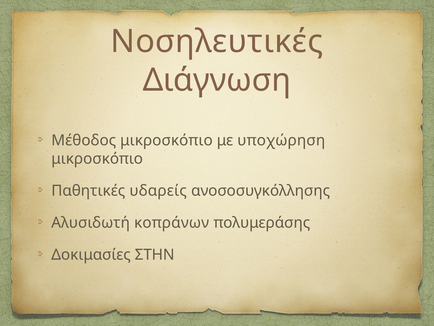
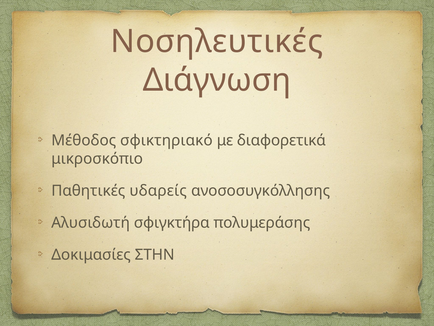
Μέθοδος μικροσκόπιο: μικροσκόπιο -> σφικτηριακό (166, 140)
υποχώρηση: υποχώρηση -> διαφορετικά (281, 140)
κοπράνων: κοπράνων -> σφιγκτήρα (172, 222)
